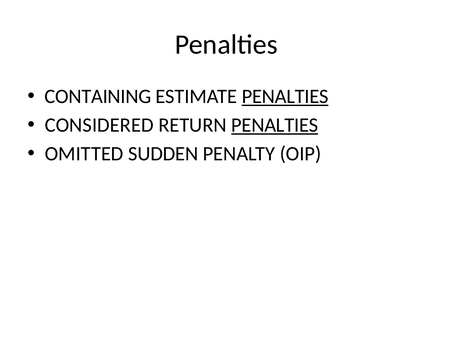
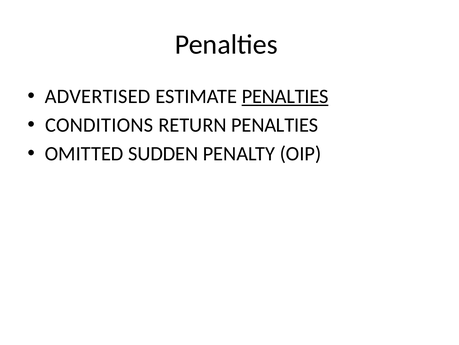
CONTAINING: CONTAINING -> ADVERTISED (98, 96)
CONSIDERED: CONSIDERED -> CONDITIONS (99, 125)
PENALTIES underline: present -> none (275, 125)
